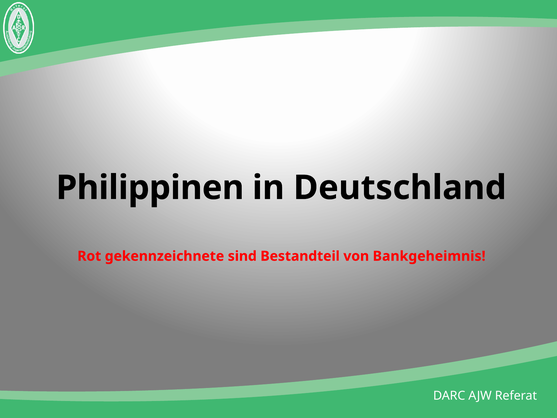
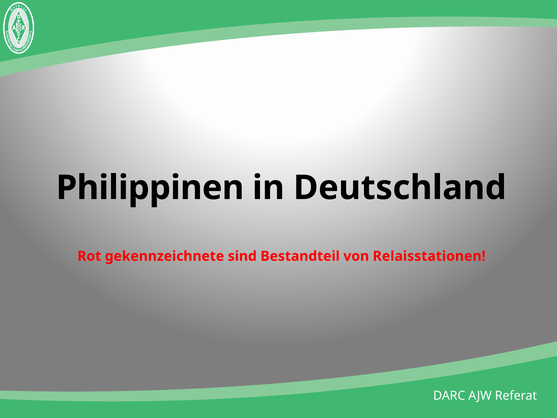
Bankgeheimnis: Bankgeheimnis -> Relaisstationen (429, 256)
